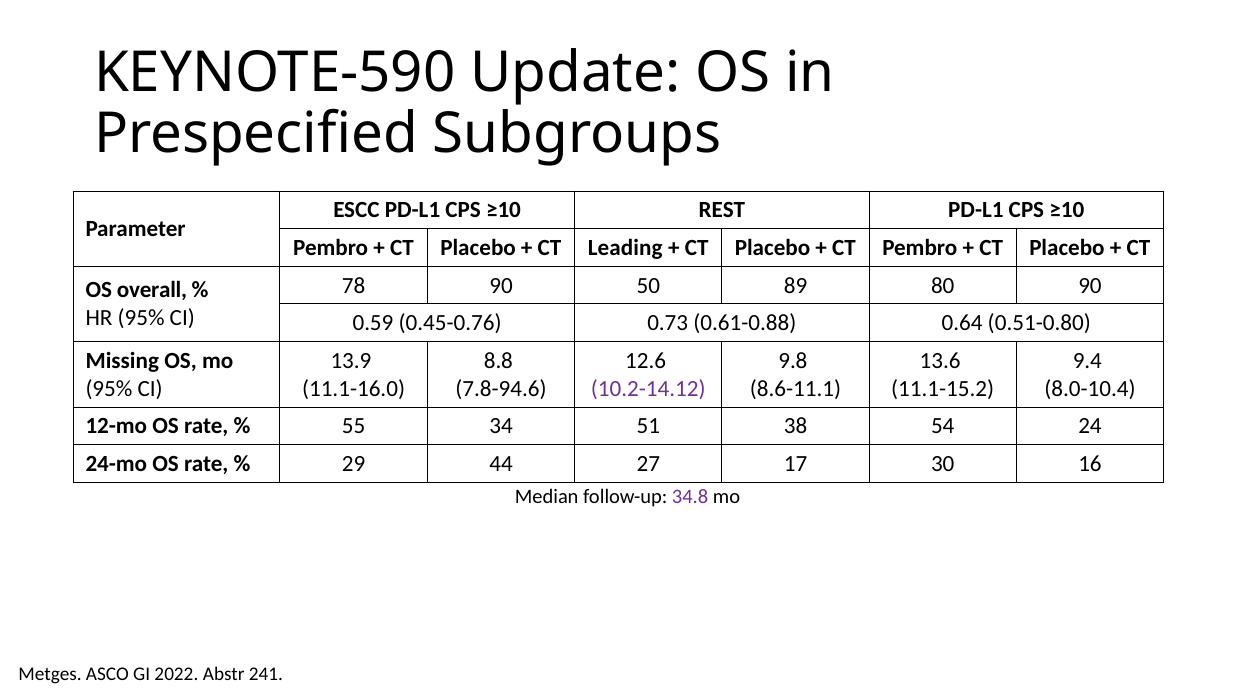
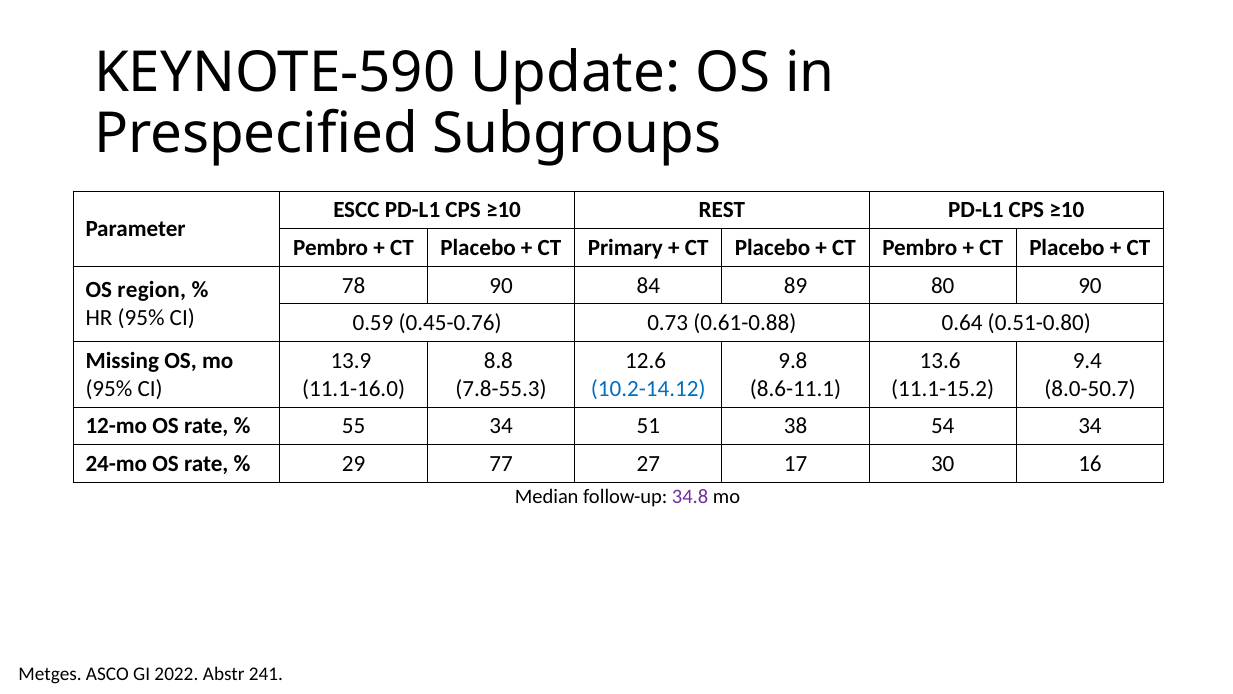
Leading: Leading -> Primary (625, 248)
50: 50 -> 84 (648, 285)
overall: overall -> region (152, 290)
7.8-94.6: 7.8-94.6 -> 7.8-55.3 (501, 388)
10.2-14.12 colour: purple -> blue (648, 388)
8.0-10.4: 8.0-10.4 -> 8.0-50.7 (1090, 388)
54 24: 24 -> 34 (1090, 426)
44: 44 -> 77 (501, 463)
